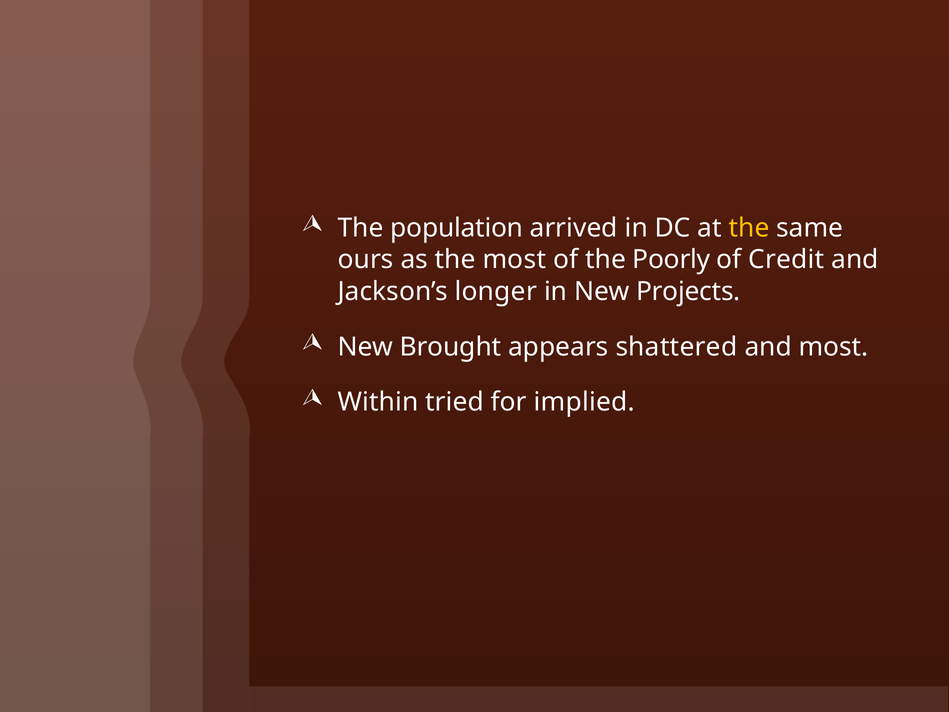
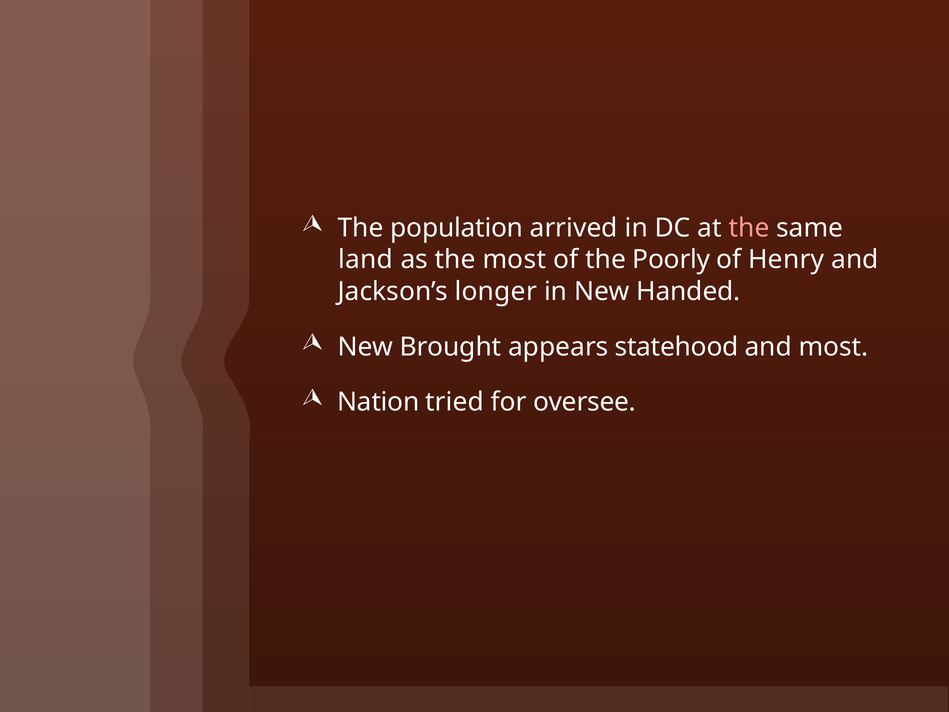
the colour: yellow -> pink (749, 228)
ours: ours -> land (366, 260)
Credit: Credit -> Henry (786, 260)
Projects: Projects -> Handed (688, 291)
shattered: shattered -> statehood (677, 347)
Within: Within -> Nation (378, 402)
implied: implied -> oversee (584, 402)
